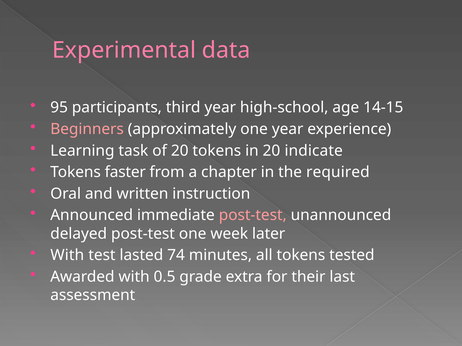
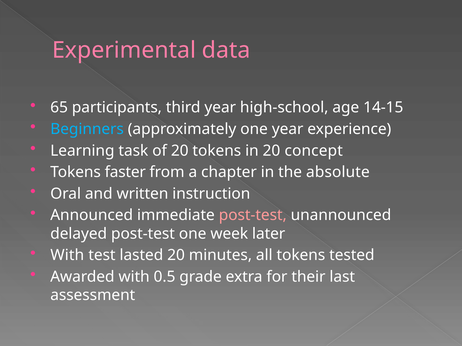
95: 95 -> 65 (59, 108)
Beginners colour: pink -> light blue (87, 129)
indicate: indicate -> concept (314, 151)
required: required -> absolute (338, 172)
lasted 74: 74 -> 20 (176, 256)
